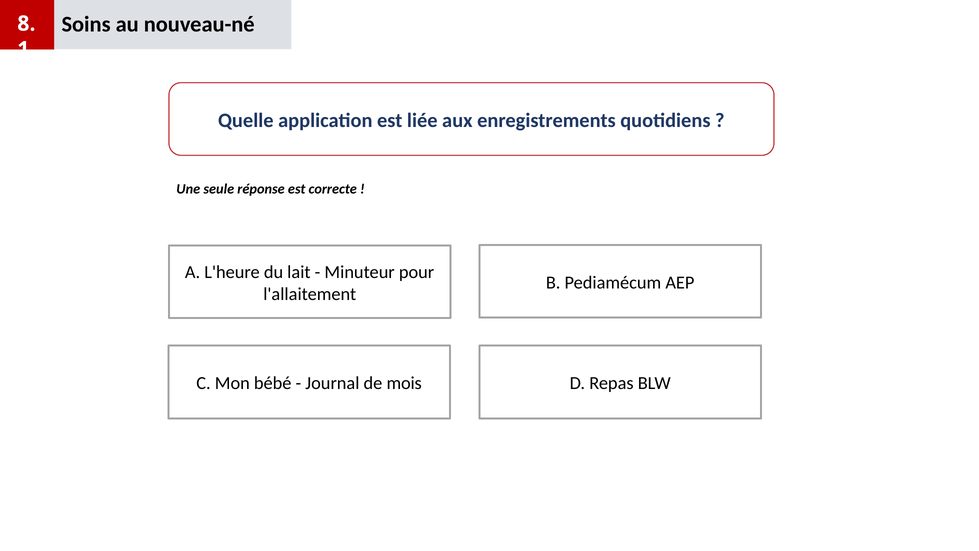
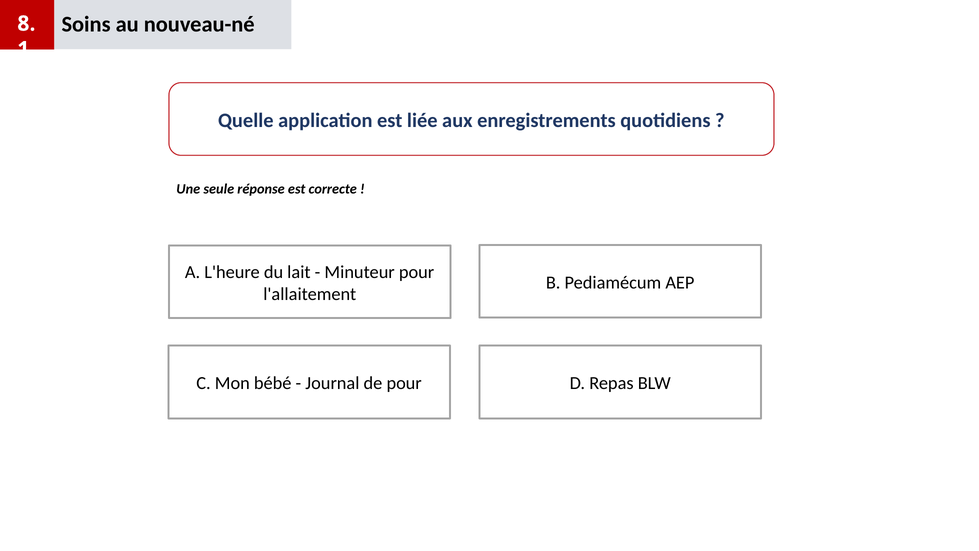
de mois: mois -> pour (404, 383)
